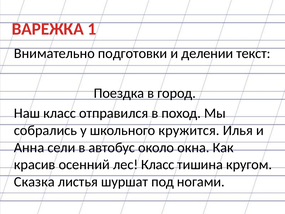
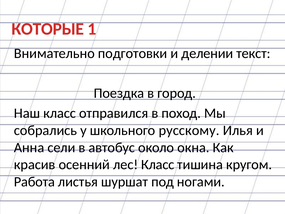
ВАРЕЖКА: ВАРЕЖКА -> КОТОРЫЕ (48, 29)
кружится: кружится -> русскому (189, 130)
Сказка: Сказка -> Работа (34, 182)
